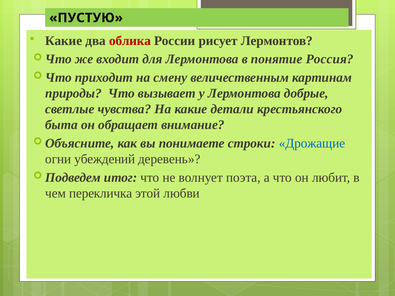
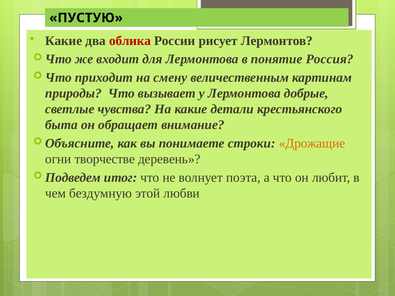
Дрожащие colour: blue -> orange (312, 143)
убеждений: убеждений -> творчестве (105, 159)
перекличка: перекличка -> бездумную (101, 193)
